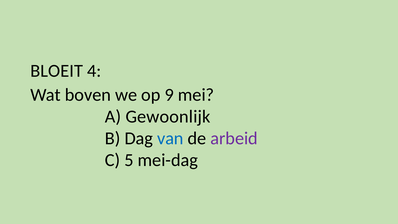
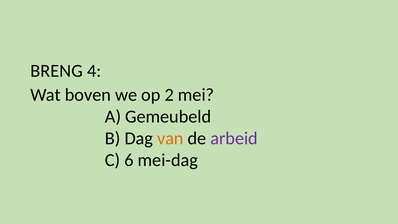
BLOEIT: BLOEIT -> BRENG (57, 71)
9: 9 -> 2 (169, 95)
Gewoonlijk: Gewoonlijk -> Gemeubeld (168, 117)
van colour: blue -> orange (170, 138)
5: 5 -> 6 (129, 160)
